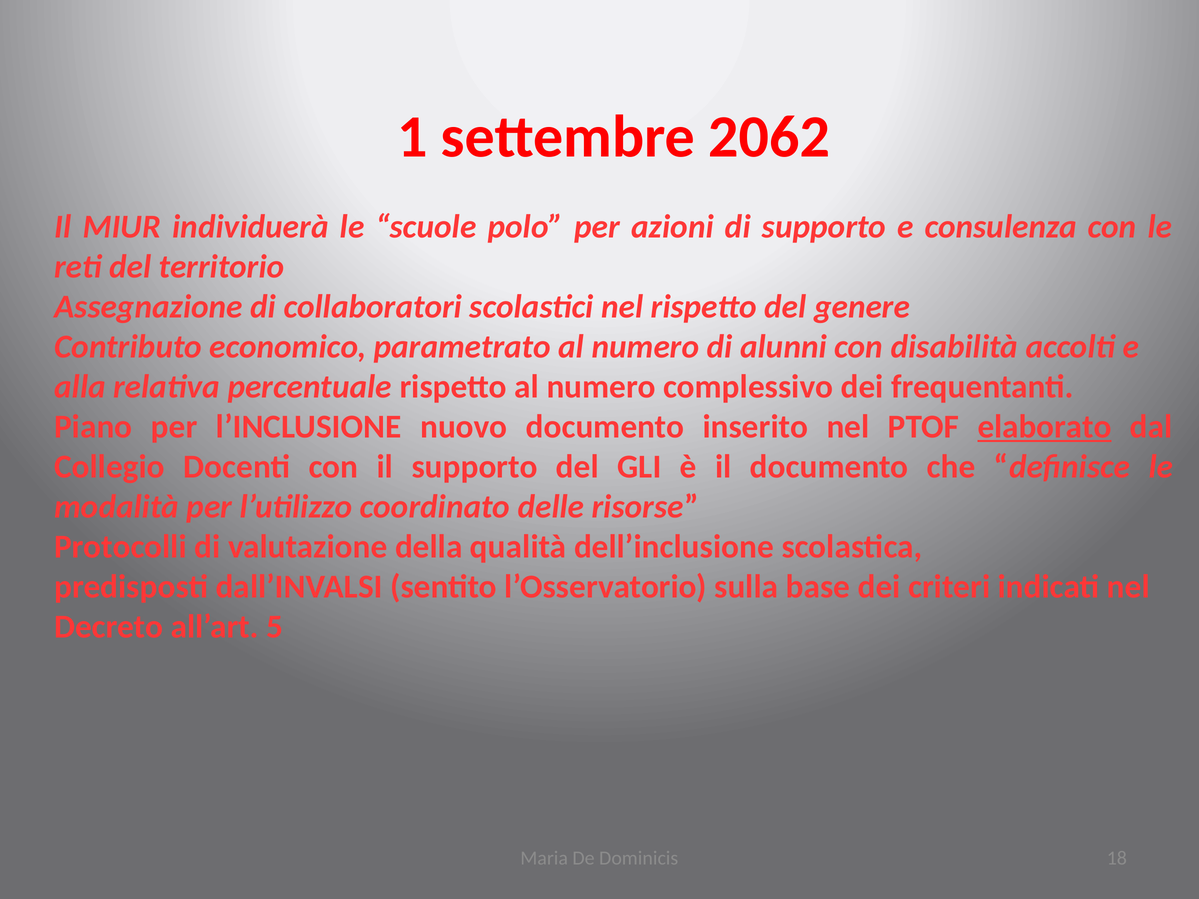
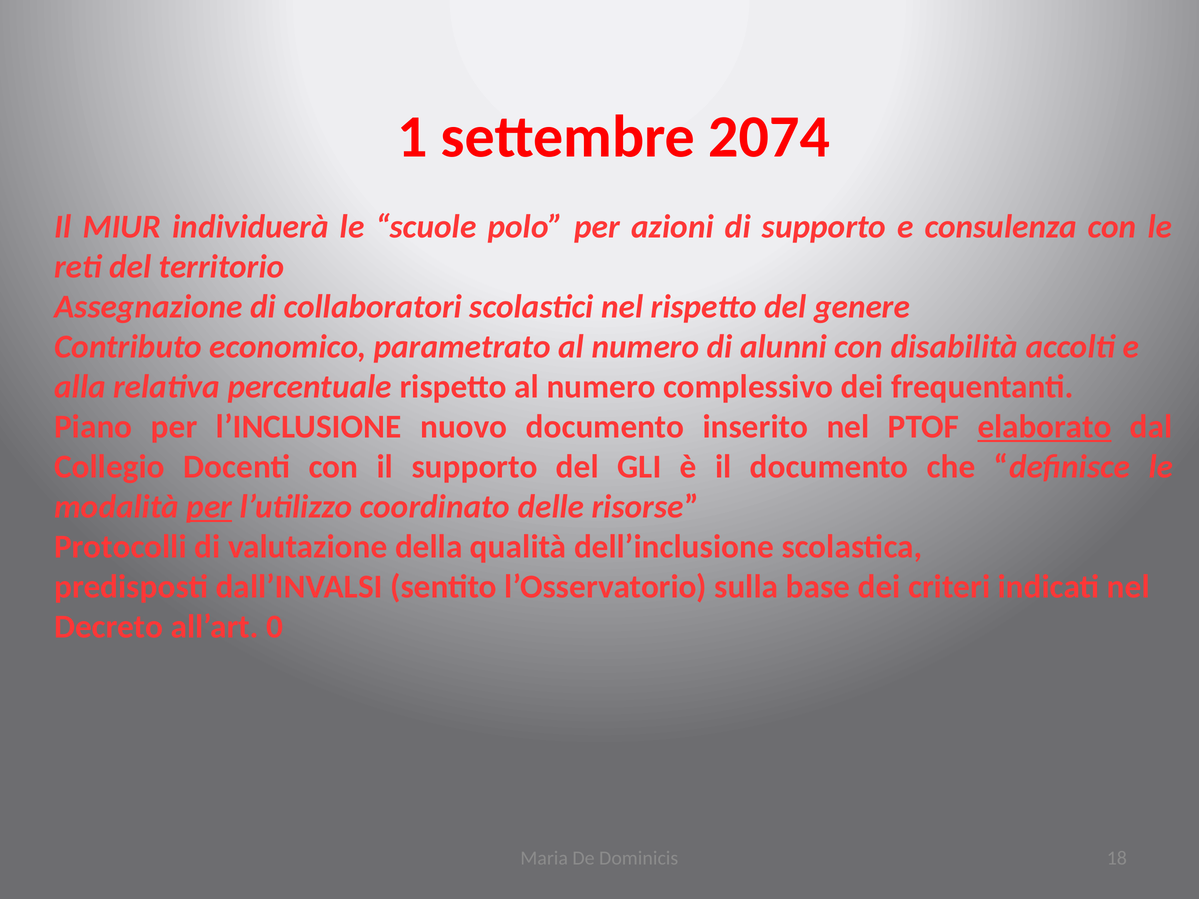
2062: 2062 -> 2074 (769, 137)
per underline: none -> present (209, 507)
5: 5 -> 0 (275, 627)
